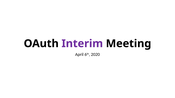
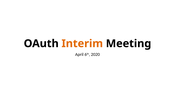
Interim colour: purple -> orange (82, 44)
